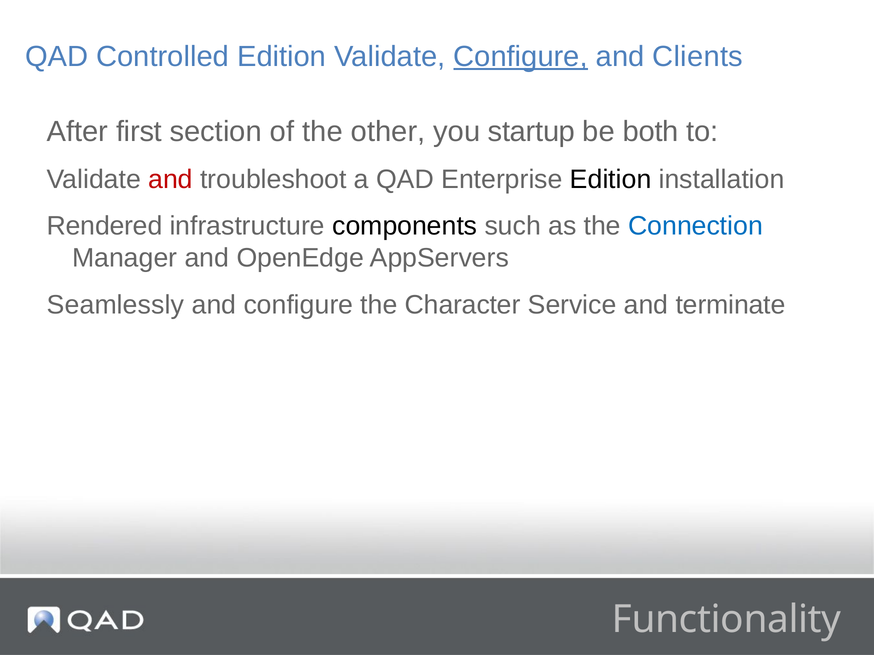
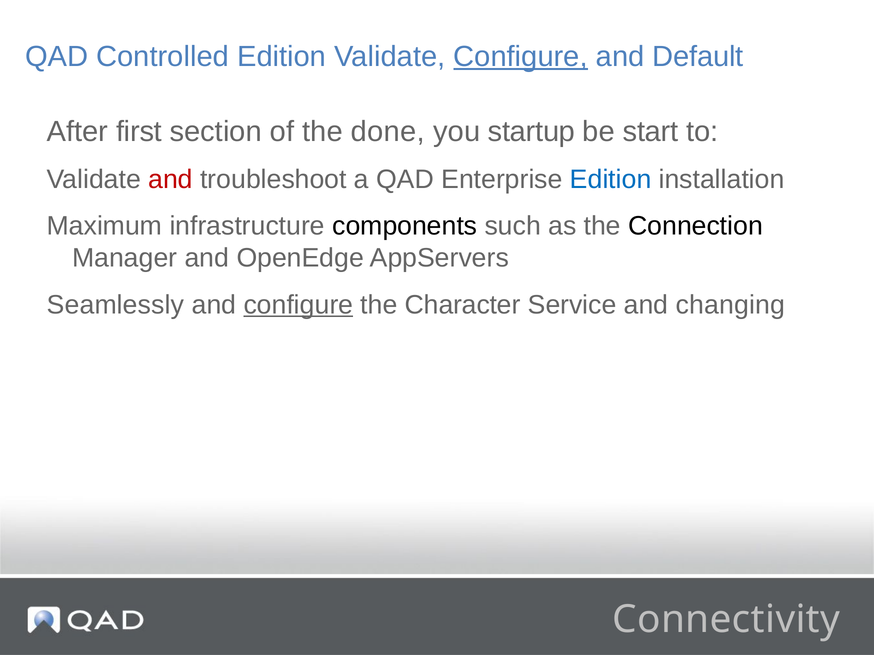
Clients: Clients -> Default (698, 56)
other: other -> done (388, 132)
both: both -> start (651, 132)
Edition colour: black -> blue (611, 180)
Rendered: Rendered -> Maximum (104, 226)
Connection colour: blue -> black (696, 226)
configure underline: none -> present (298, 305)
terminate: terminate -> changing (730, 305)
Functionality: Functionality -> Connectivity (726, 620)
